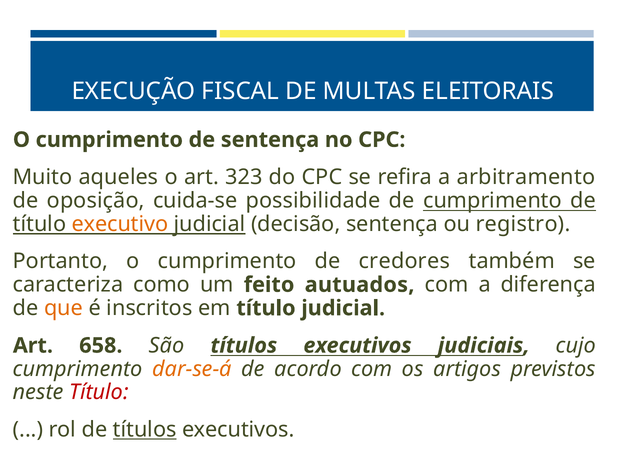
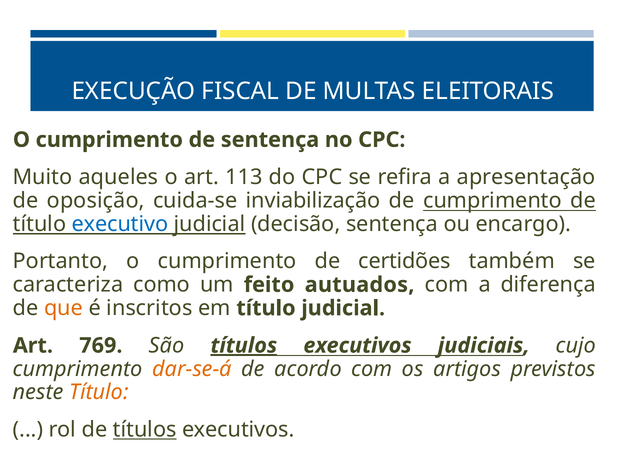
323: 323 -> 113 (244, 177)
arbitramento: arbitramento -> apresentação (526, 177)
possibilidade: possibilidade -> inviabilização (313, 201)
executivo colour: orange -> blue (120, 224)
registro: registro -> encargo (523, 224)
credores: credores -> certidões (405, 262)
658: 658 -> 769 (101, 346)
títulos underline: none -> present (244, 346)
Título colour: red -> orange (99, 393)
